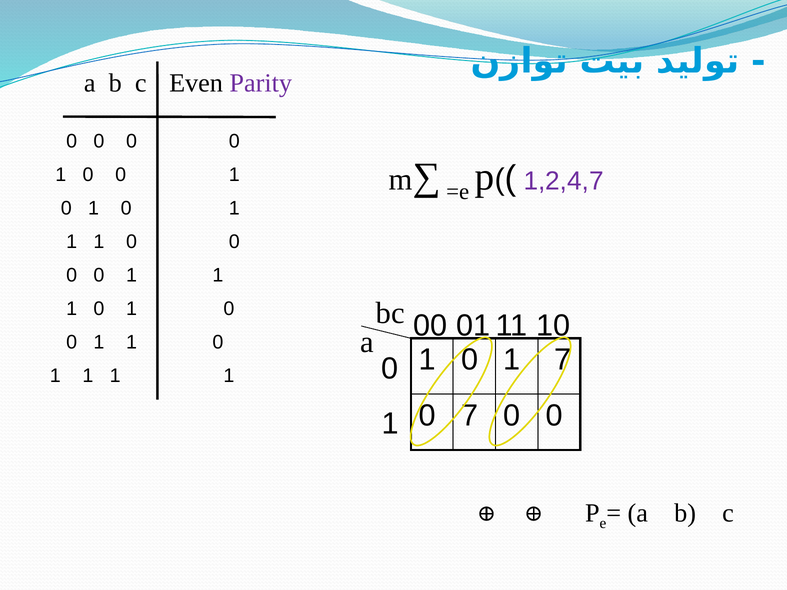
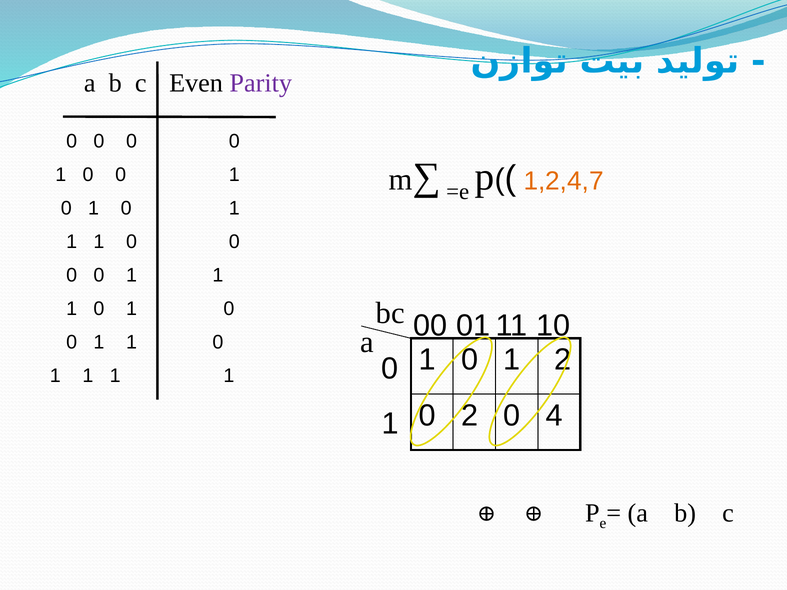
1,2,4,7 colour: purple -> orange (564, 181)
1 7: 7 -> 2 (563, 360)
0 7: 7 -> 2 (470, 416)
0: 0 -> 4 (554, 416)
